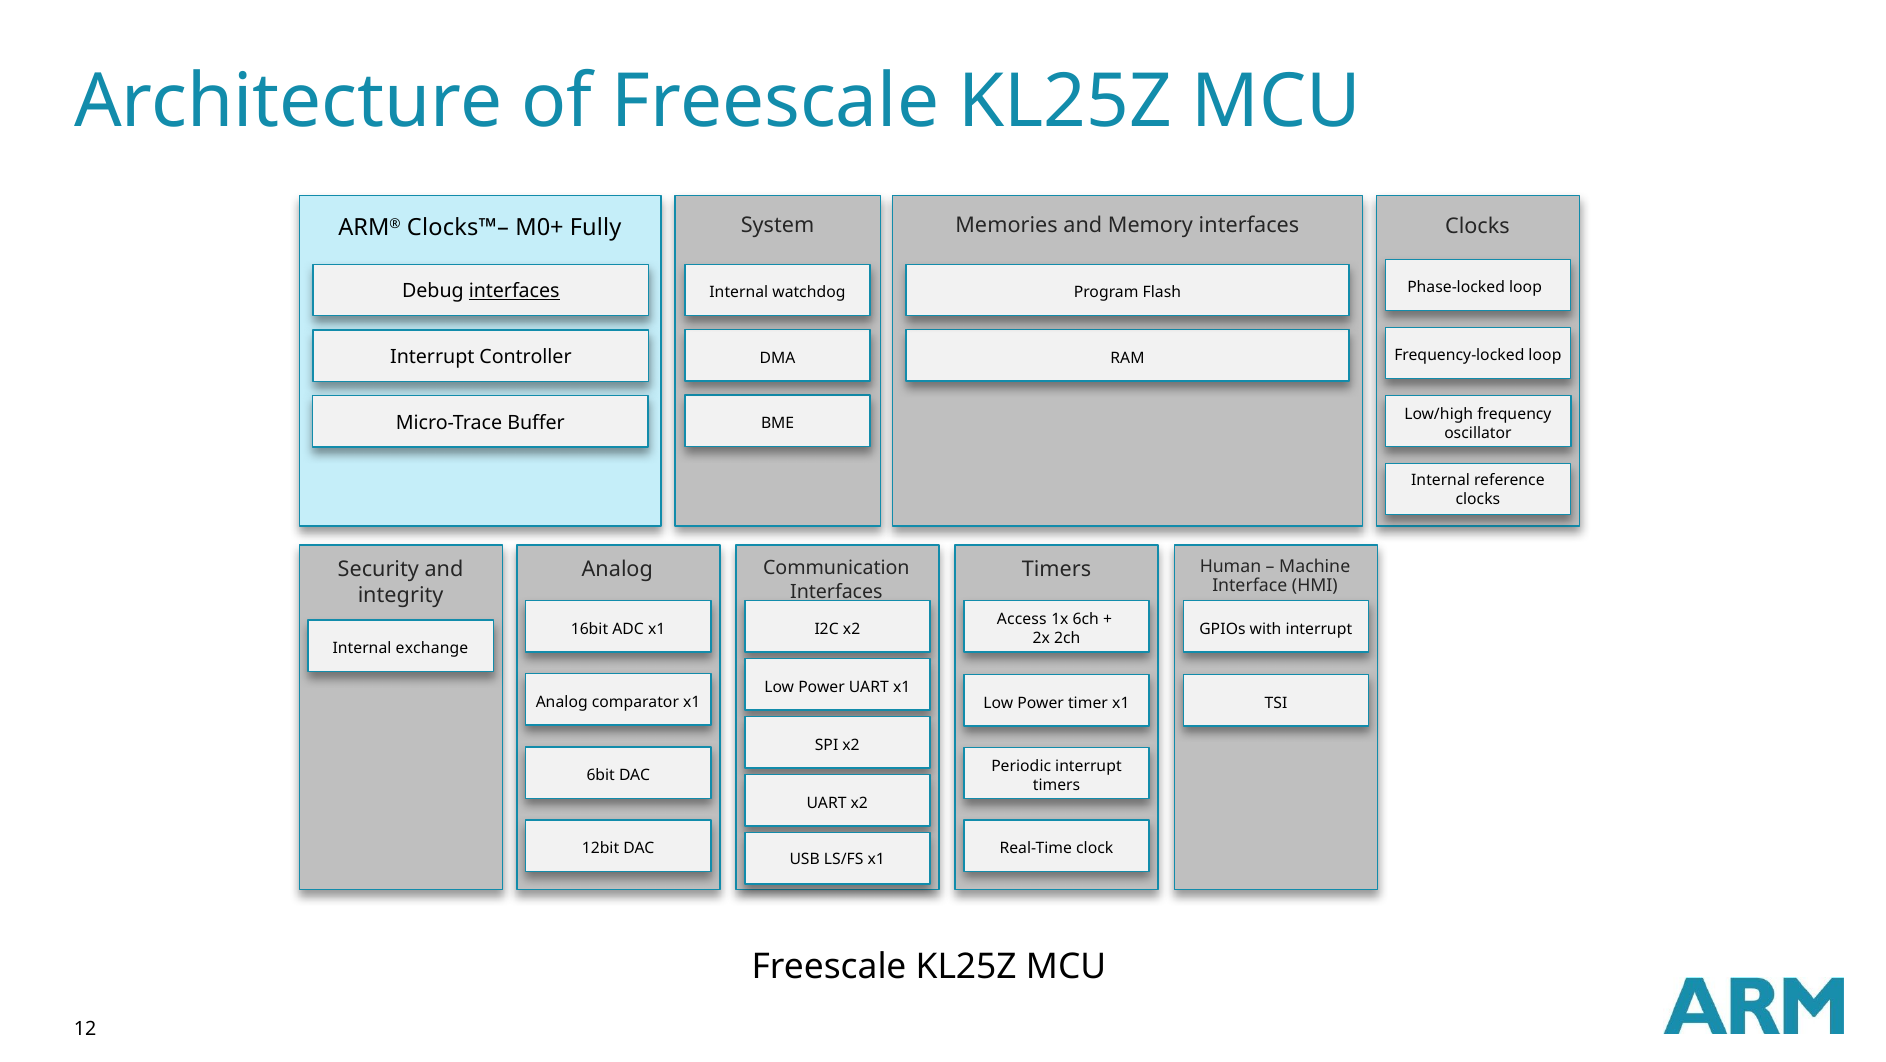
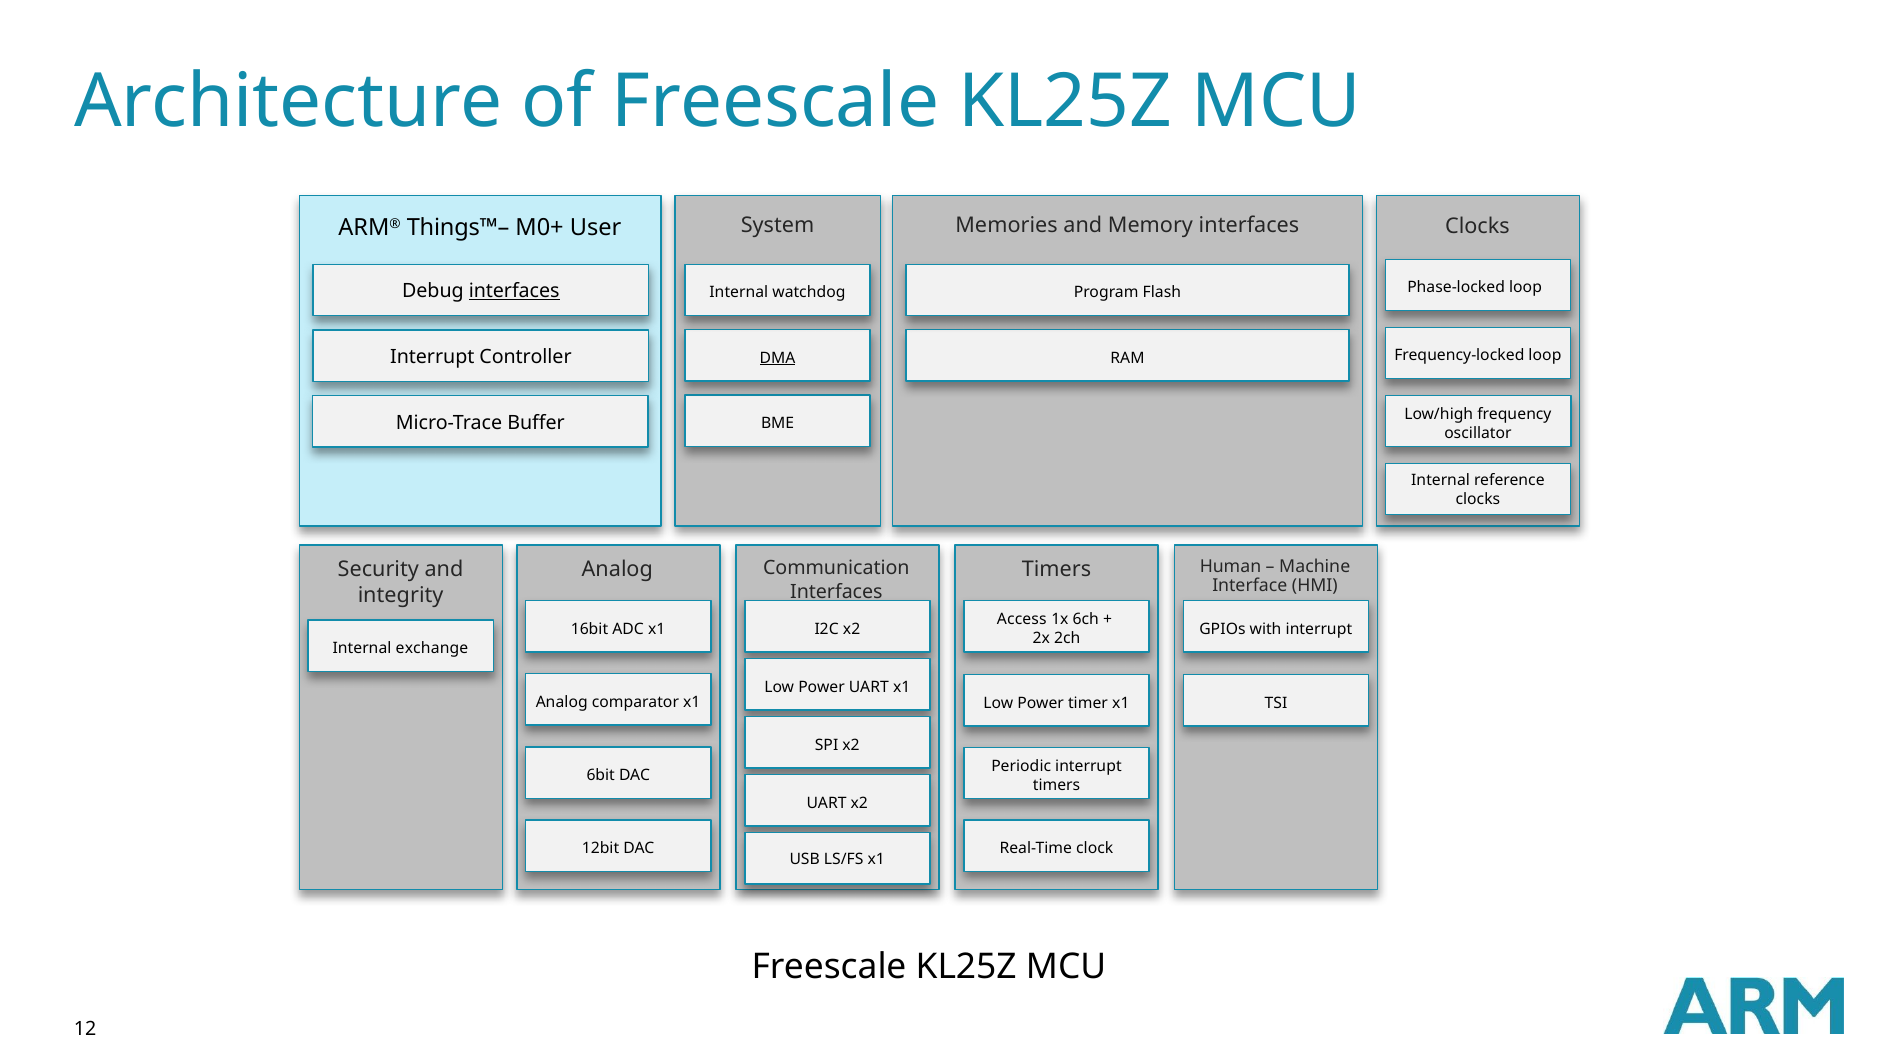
Clocks™–: Clocks™– -> Things™– (458, 227)
Fully: Fully -> User (596, 227)
DMA underline: none -> present (778, 358)
